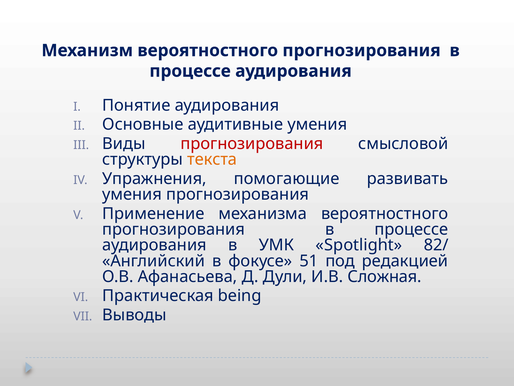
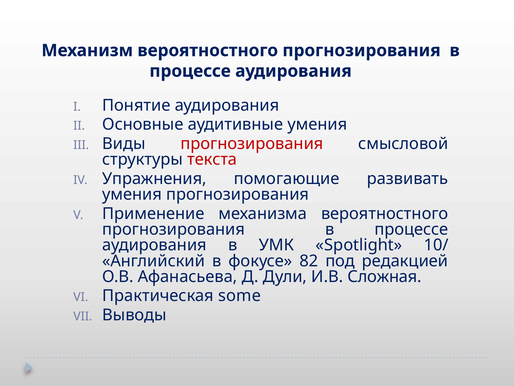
текста colour: orange -> red (212, 159)
82/: 82/ -> 10/ (436, 245)
51: 51 -> 82 (309, 261)
being: being -> some (240, 295)
